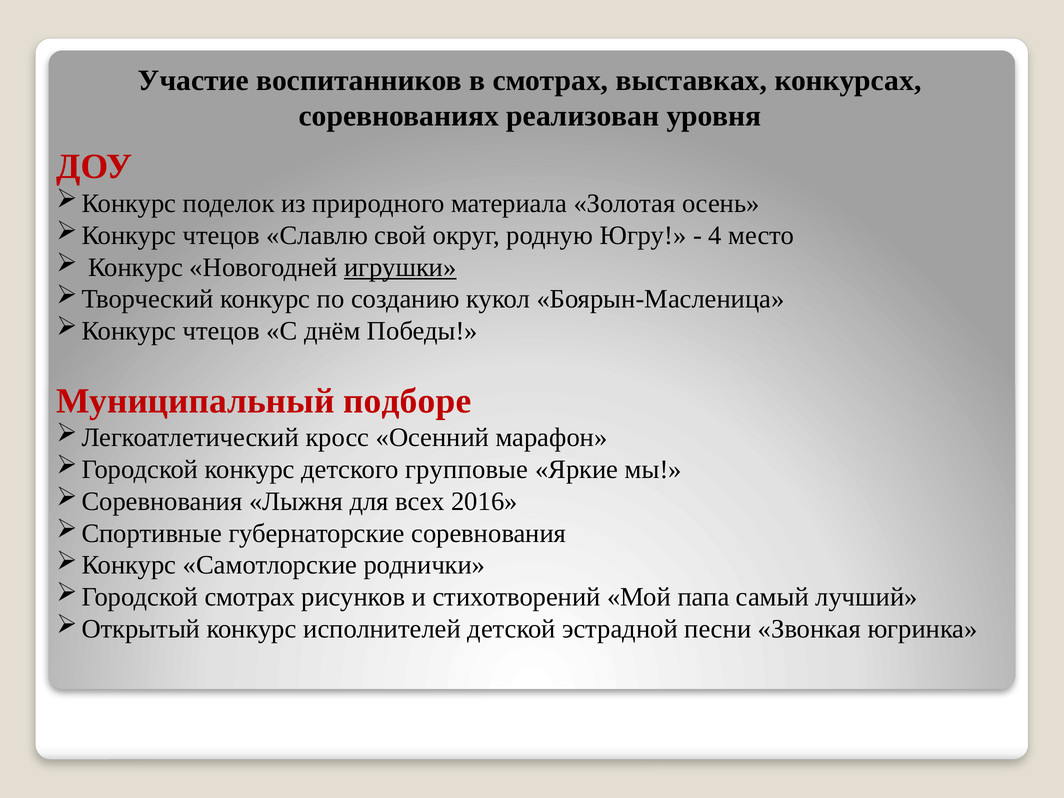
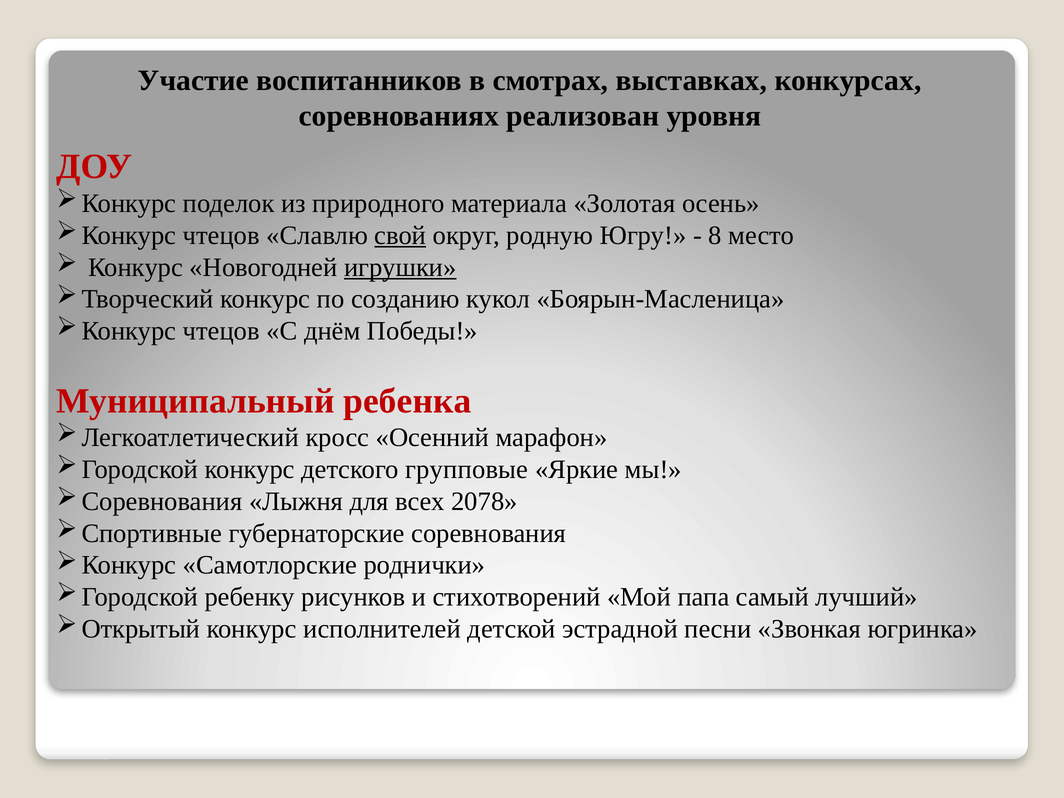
свой underline: none -> present (400, 235)
4: 4 -> 8 (715, 235)
подборе: подборе -> ребенка (407, 401)
2016: 2016 -> 2078 (484, 501)
смотрах: смотрах -> ребенку (250, 597)
